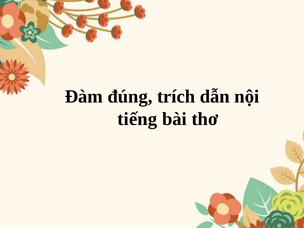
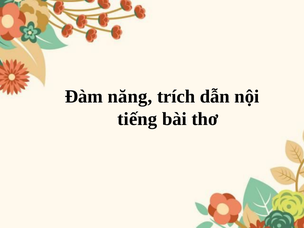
đúng: đúng -> năng (130, 97)
